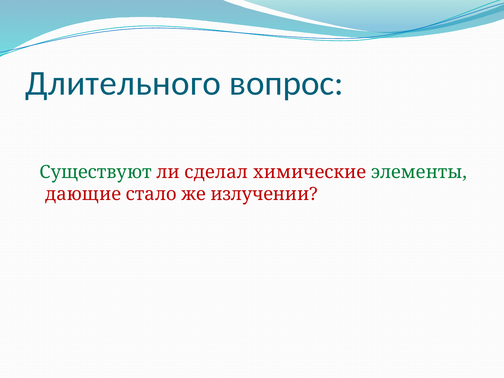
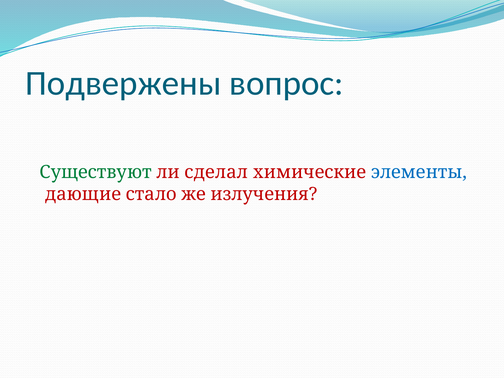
Длительного: Длительного -> Подвержены (123, 83)
элементы colour: green -> blue (419, 172)
излучении: излучении -> излучения (264, 194)
